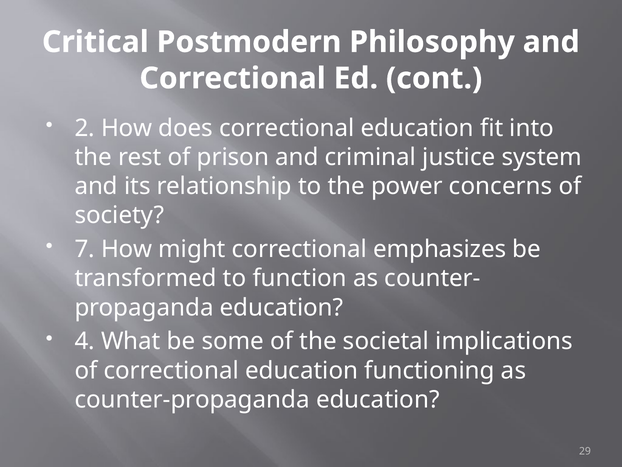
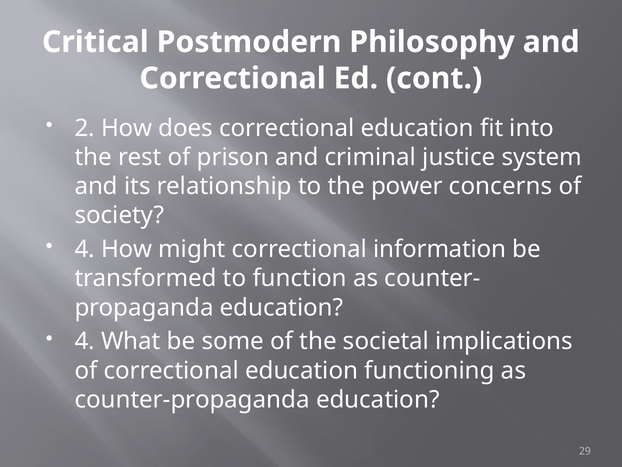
7: 7 -> 4 (85, 249)
emphasizes: emphasizes -> information (440, 249)
